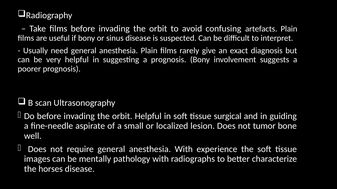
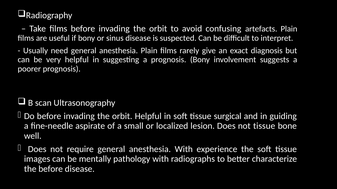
not tumor: tumor -> tissue (264, 126)
the horses: horses -> before (51, 169)
